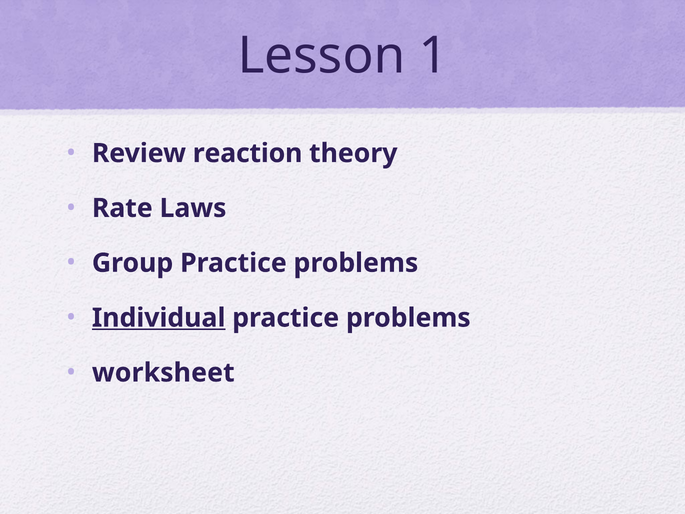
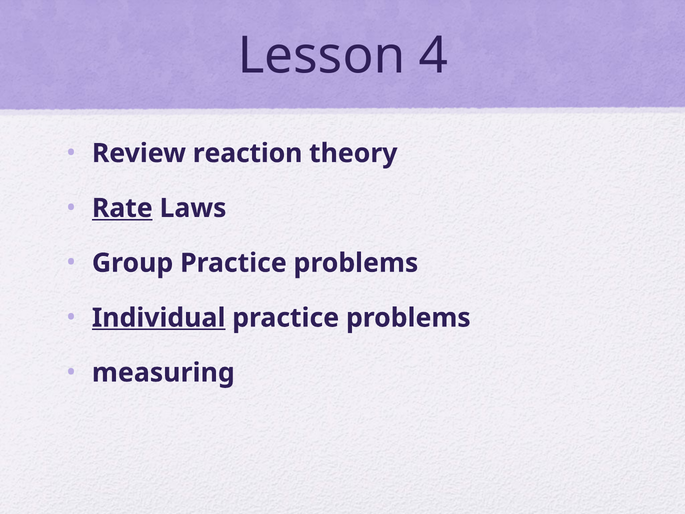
1: 1 -> 4 (433, 56)
Rate underline: none -> present (122, 208)
worksheet: worksheet -> measuring (163, 373)
